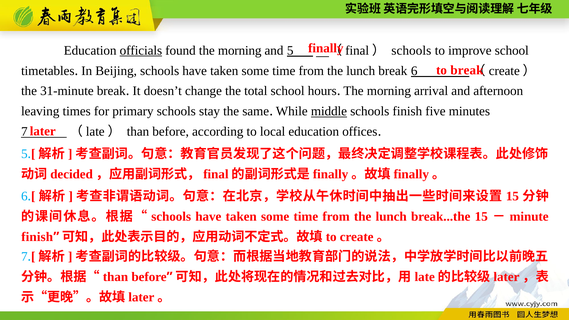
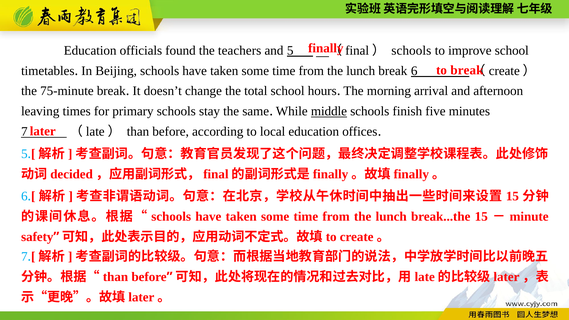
officials underline: present -> none (141, 50)
found the morning: morning -> teachers (240, 50)
31-minute: 31-minute -> 75-minute (67, 91)
finish: finish -> safety (37, 237)
